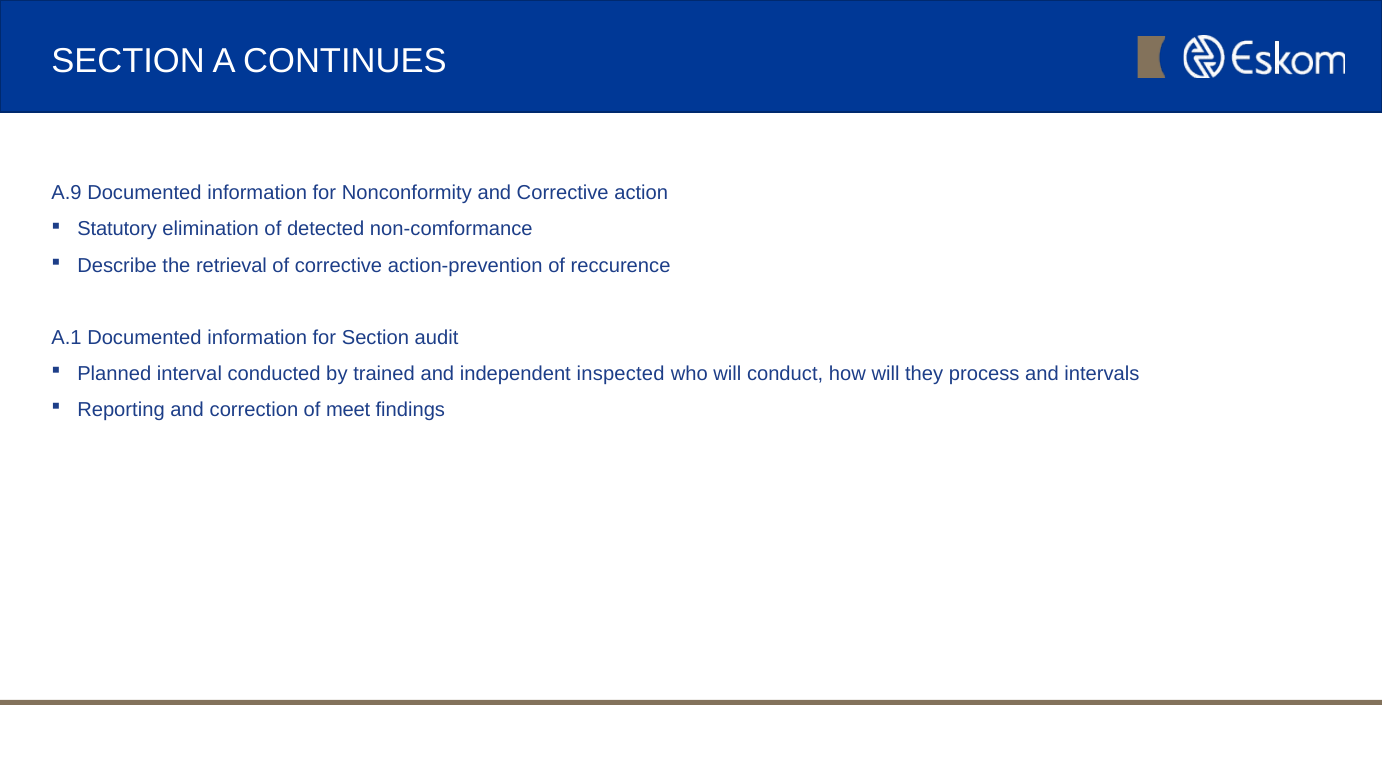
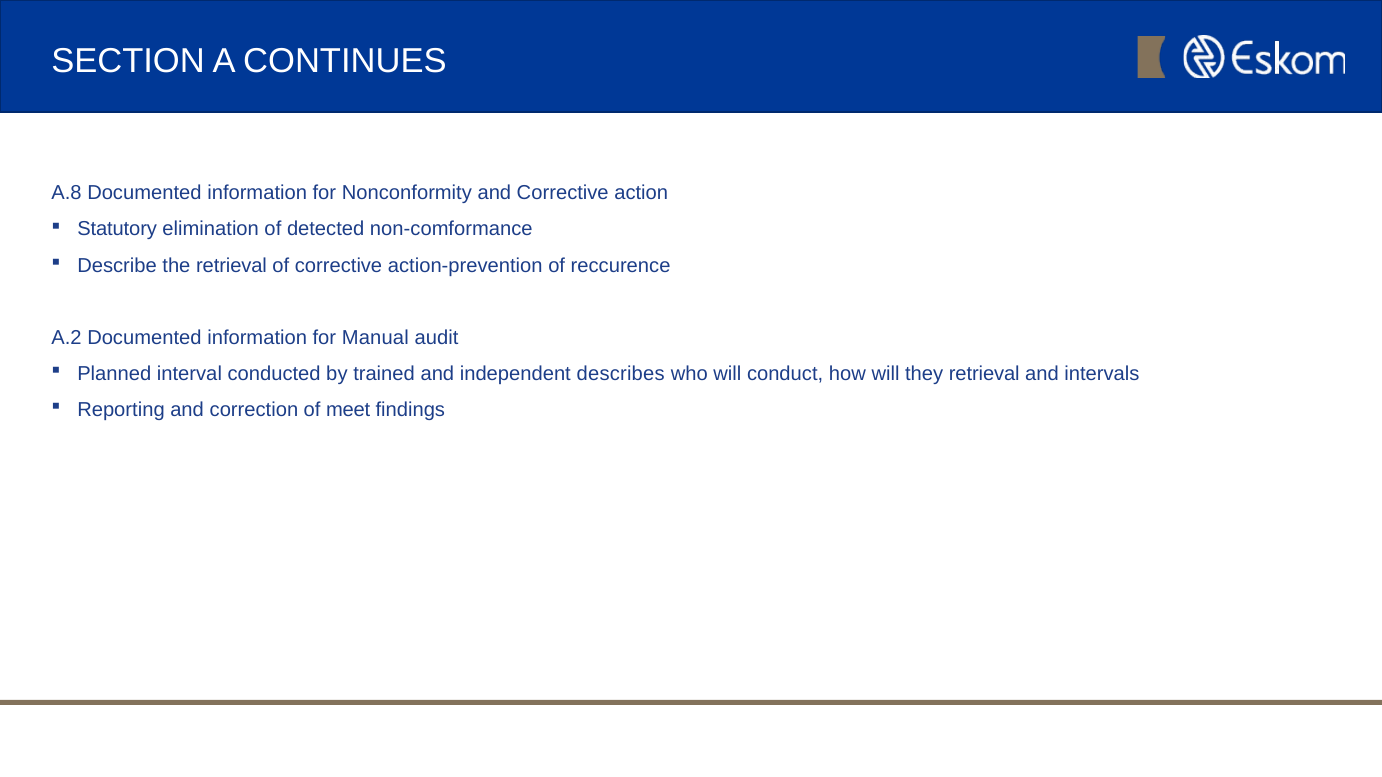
A.9: A.9 -> A.8 (66, 193)
A.1: A.1 -> A.2 (66, 338)
for Section: Section -> Manual (375, 338)
inspected: inspected -> describes (621, 374)
they process: process -> retrieval (984, 374)
